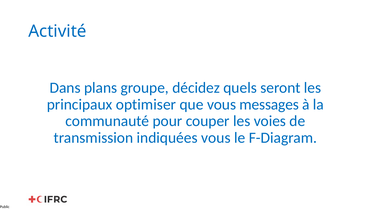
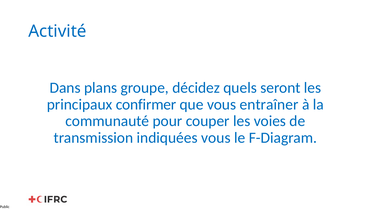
optimiser: optimiser -> confirmer (146, 104)
messages: messages -> entraîner (269, 104)
